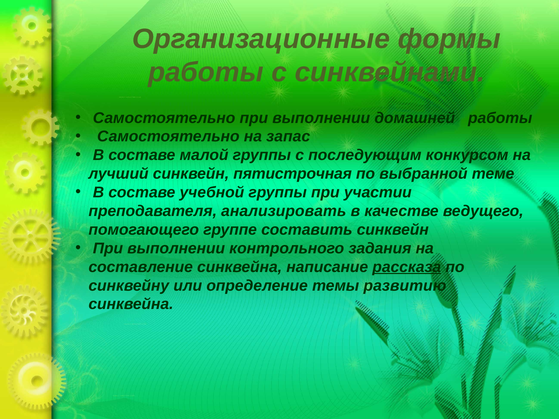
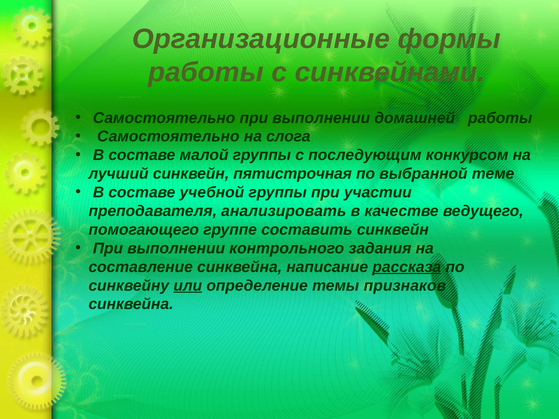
запас: запас -> слога (288, 137)
или underline: none -> present (188, 286)
развитию: развитию -> признаков (405, 286)
